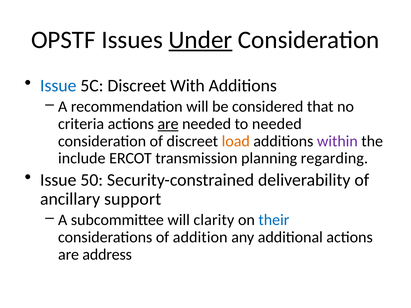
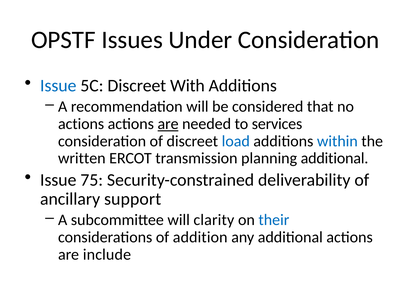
Under underline: present -> none (200, 40)
criteria: criteria -> actions (81, 124)
to needed: needed -> services (277, 124)
load colour: orange -> blue (236, 141)
within colour: purple -> blue (337, 141)
include: include -> written (82, 158)
planning regarding: regarding -> additional (335, 158)
50: 50 -> 75 (92, 180)
address: address -> include (107, 255)
